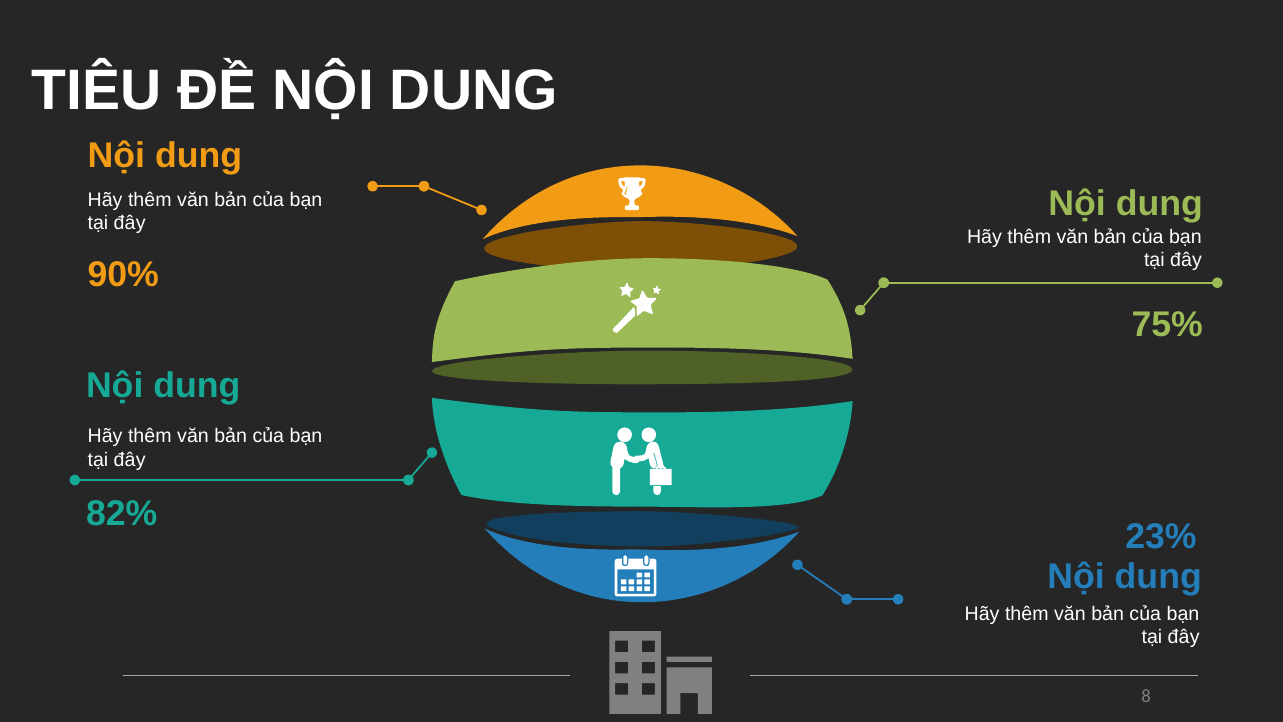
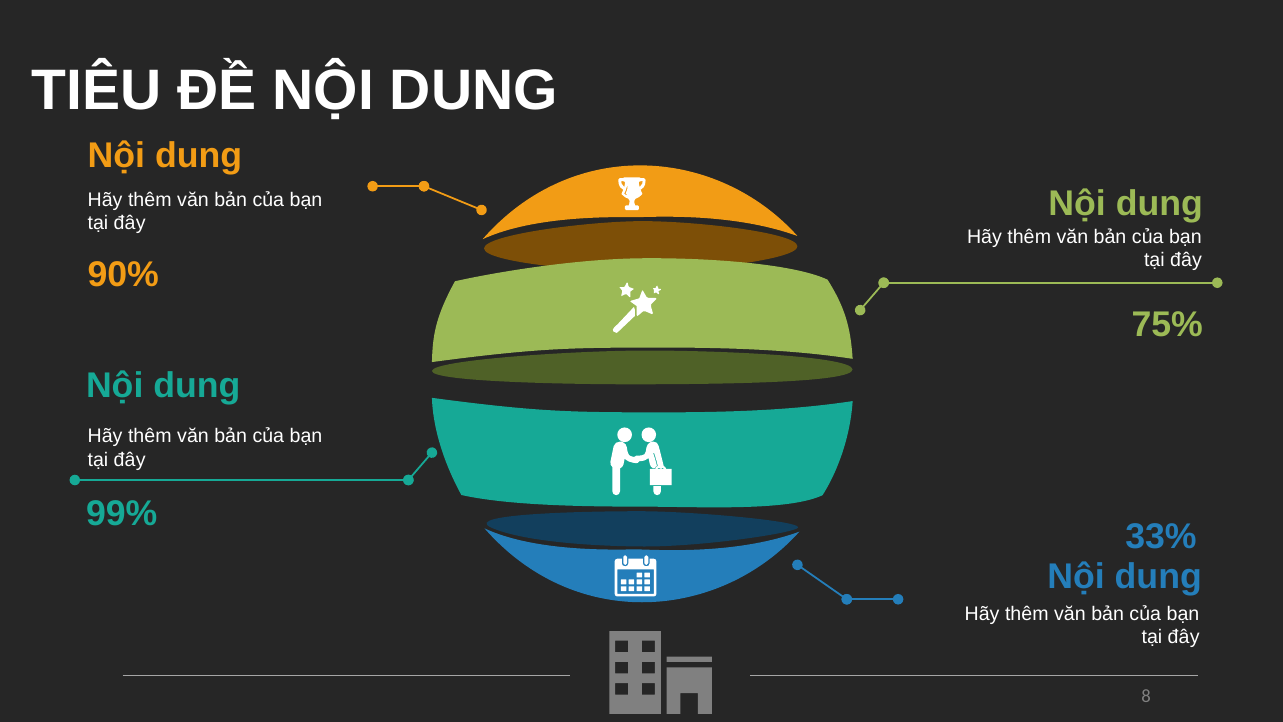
82%: 82% -> 99% (122, 514)
23%: 23% -> 33% (1161, 537)
